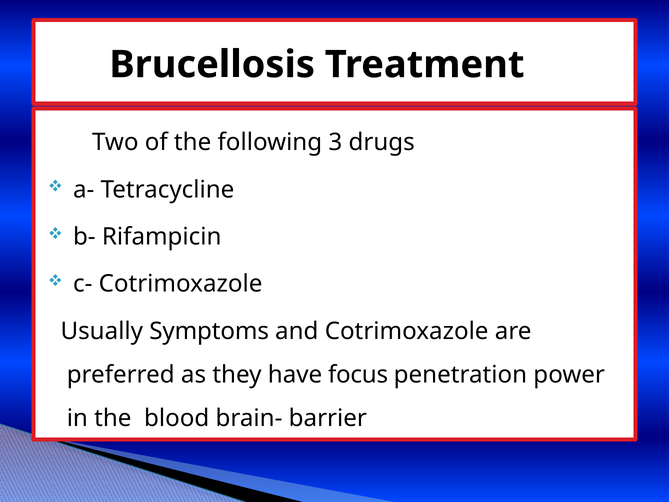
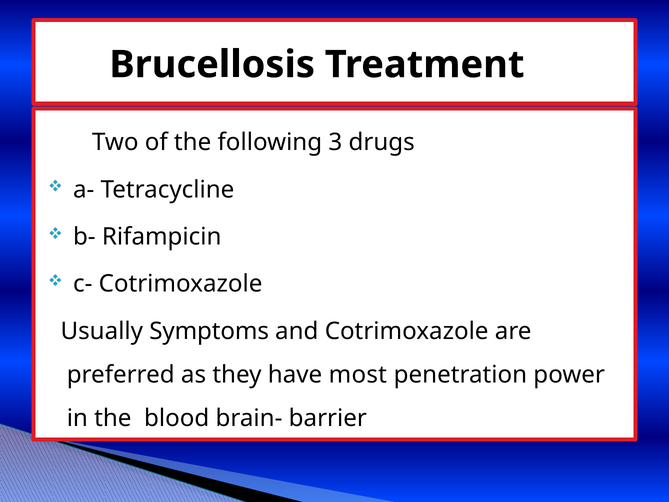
focus: focus -> most (358, 374)
